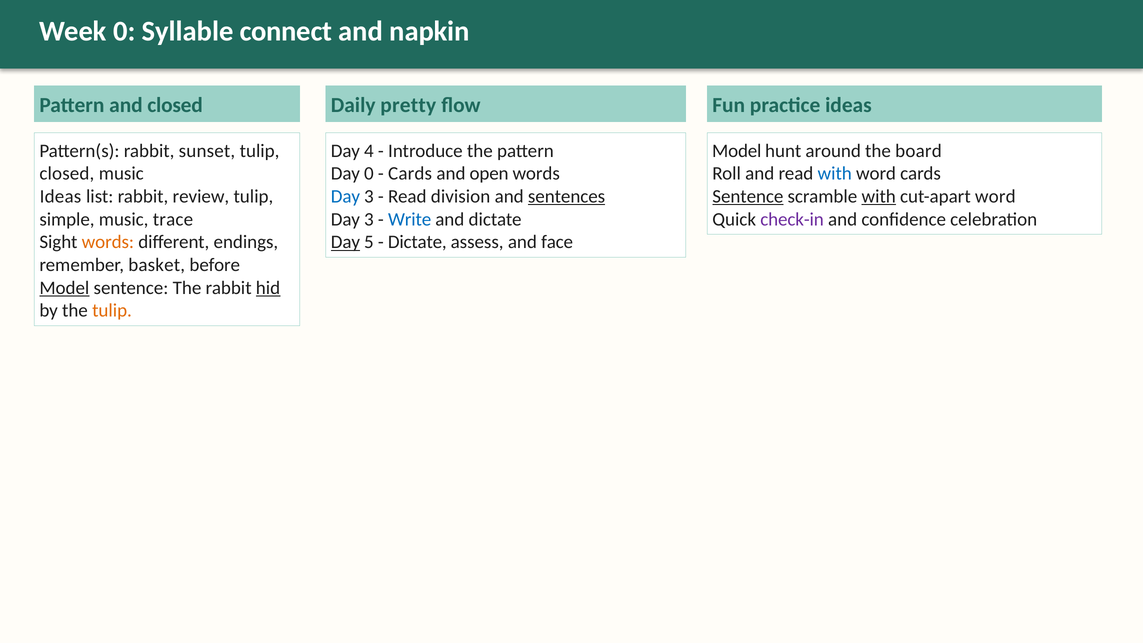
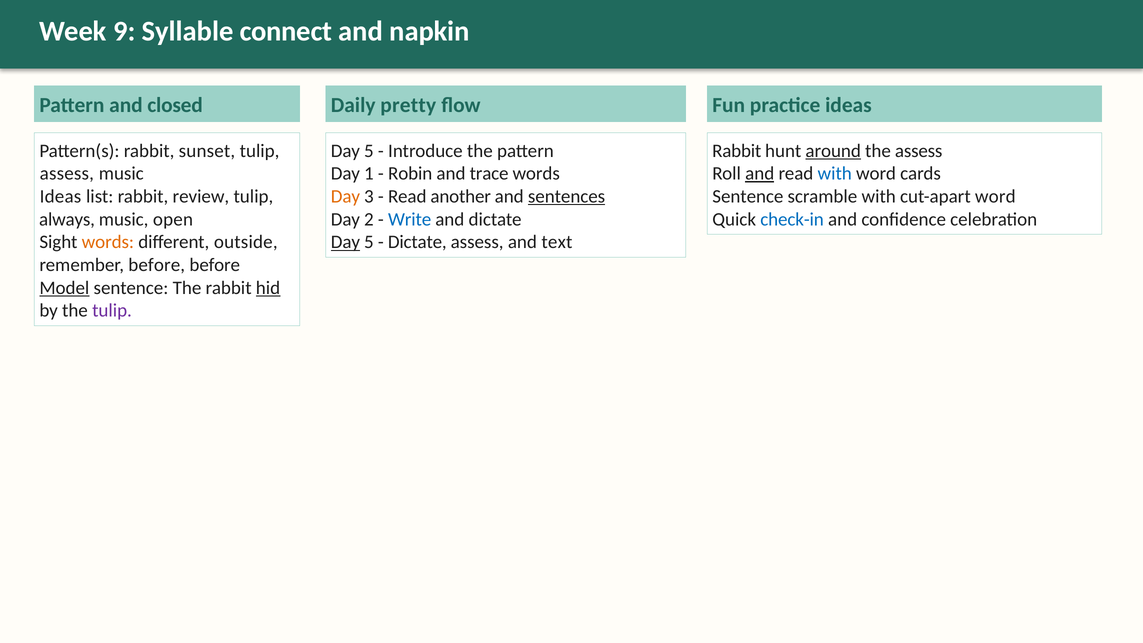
Week 0: 0 -> 9 (124, 31)
4: 4 -> 5 (369, 151)
Model: Model -> Rabbit (737, 151)
around underline: none -> present (833, 151)
the board: board -> assess (919, 151)
closed: closed -> assess (67, 174)
Day 0: 0 -> 1 (369, 174)
Cards: Cards -> Robin (410, 174)
open: open -> trace (489, 174)
and underline: none -> present (760, 174)
Sentence underline: present -> none (748, 196)
with underline: present -> none (879, 196)
Day colour: blue -> orange (345, 196)
division: division -> another (461, 196)
simple: simple -> always (67, 219)
trace: trace -> open (173, 219)
check-in colour: purple -> blue (792, 219)
3: 3 -> 2 (369, 219)
endings: endings -> outside (246, 242)
face: face -> text (557, 242)
remember basket: basket -> before (157, 265)
tulip colour: orange -> purple (112, 311)
